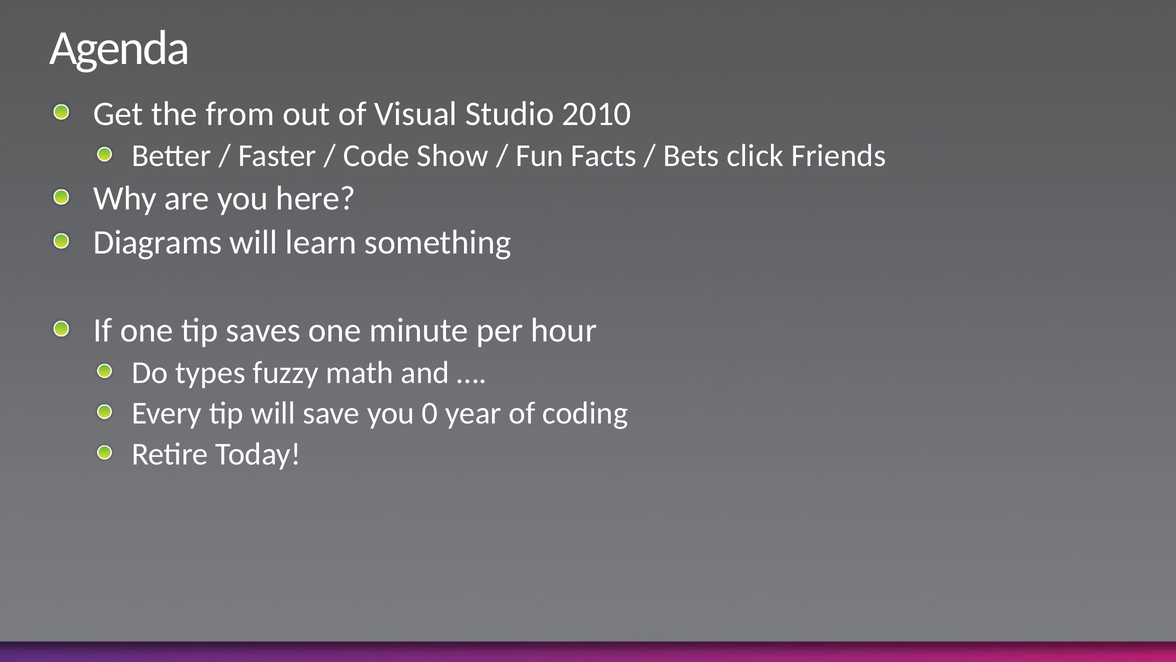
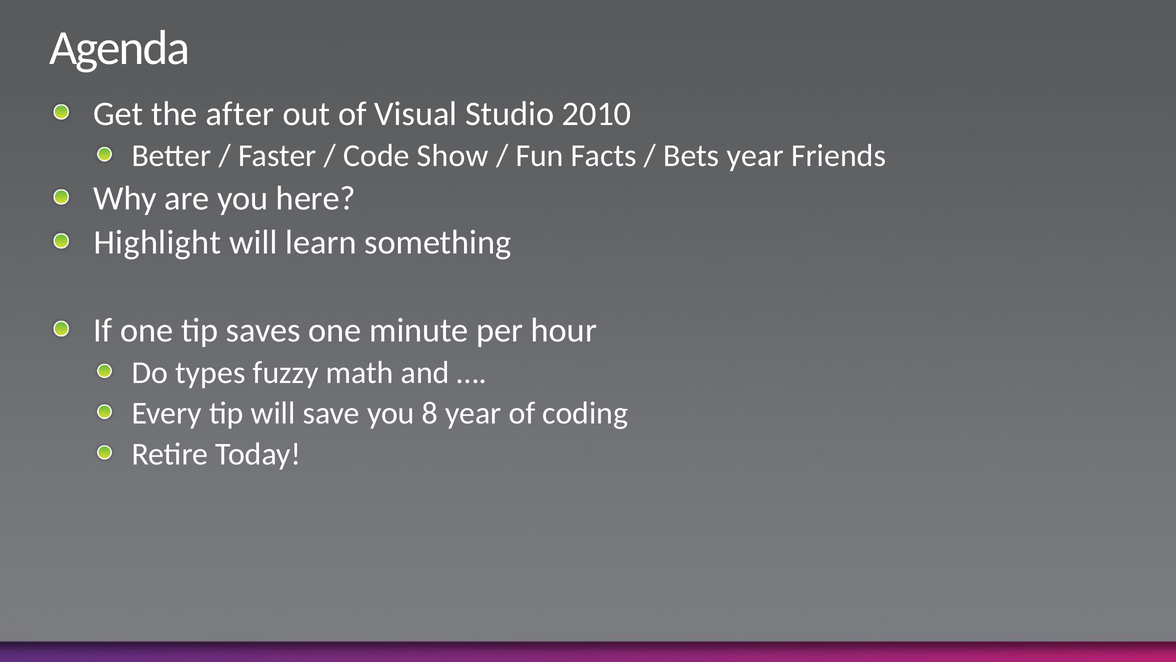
from: from -> after (240, 114)
Bets click: click -> year (755, 156)
Diagrams: Diagrams -> Highlight (157, 242)
0: 0 -> 8 (430, 413)
